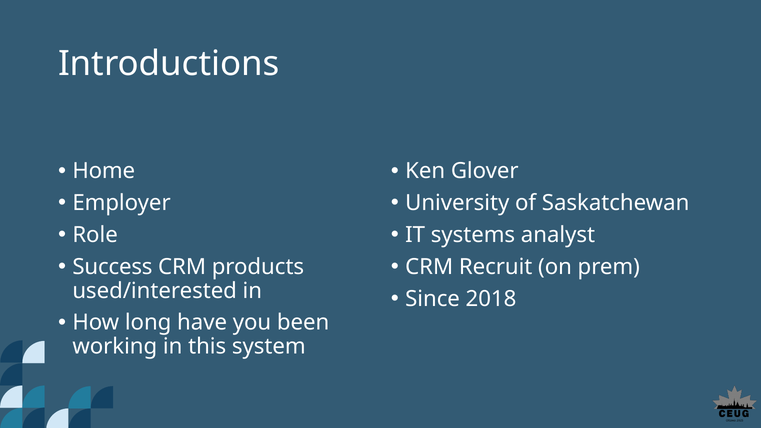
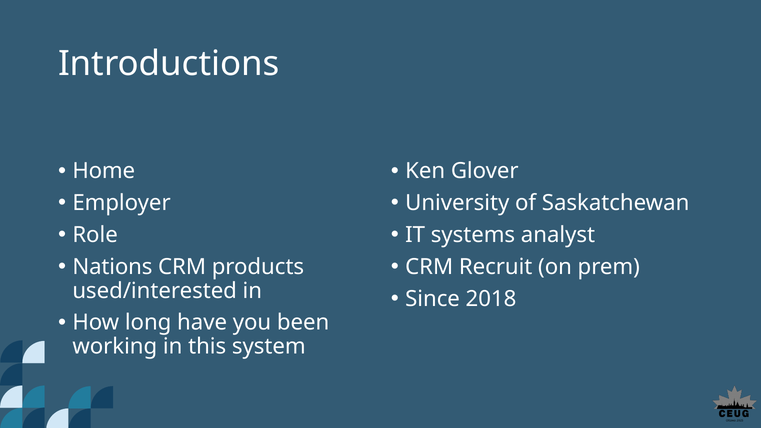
Success: Success -> Nations (112, 267)
